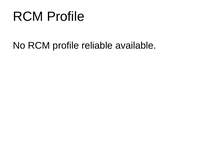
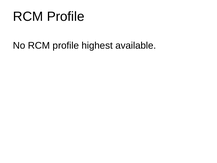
reliable: reliable -> highest (97, 46)
